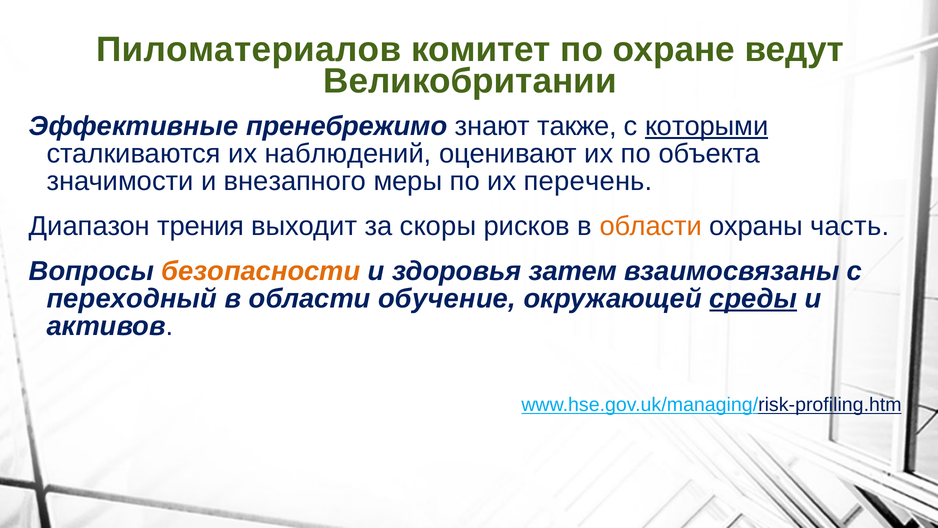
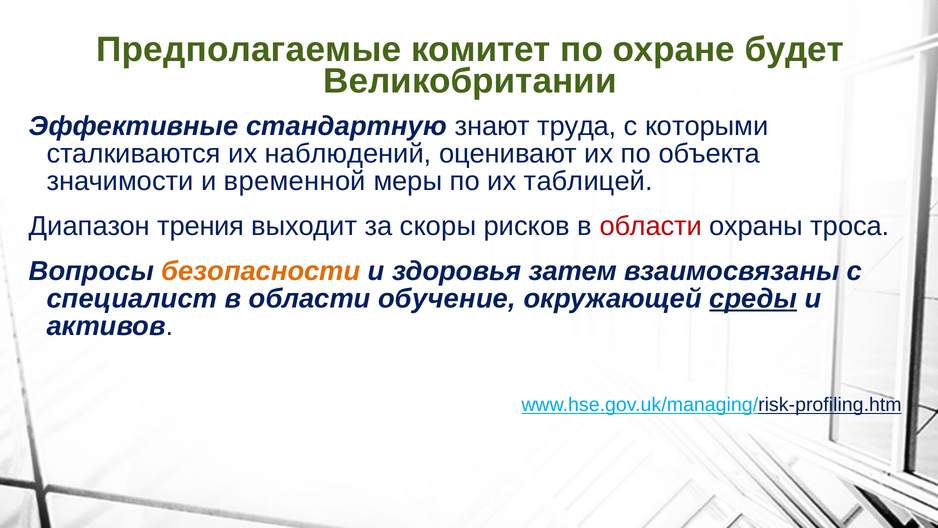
Пиломатериалов: Пиломатериалов -> Предполагаемые (249, 49)
ведут: ведут -> будет (794, 49)
пренебрежимо: пренебрежимо -> стандартную (346, 126)
также: также -> труда (577, 126)
которыми underline: present -> none (707, 126)
внезапного: внезапного -> временной (295, 181)
перечень: перечень -> таблицей (588, 181)
области colour: orange -> red (651, 226)
часть: часть -> троса (850, 226)
переходный: переходный -> специалист (132, 299)
